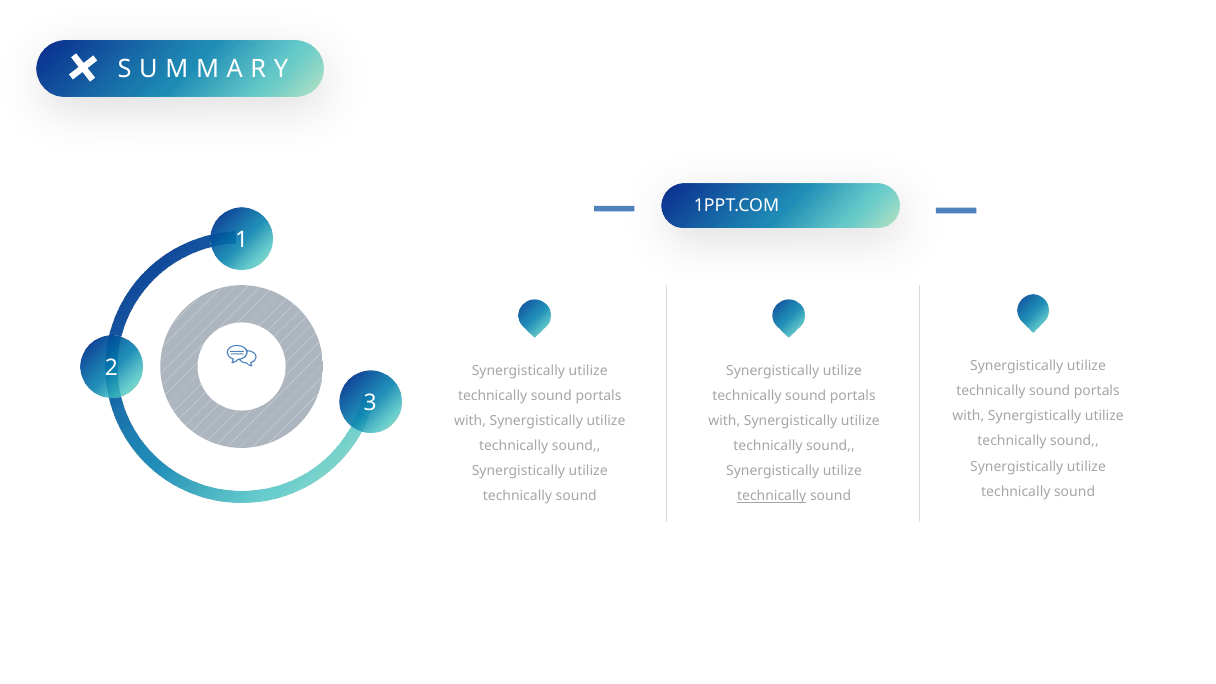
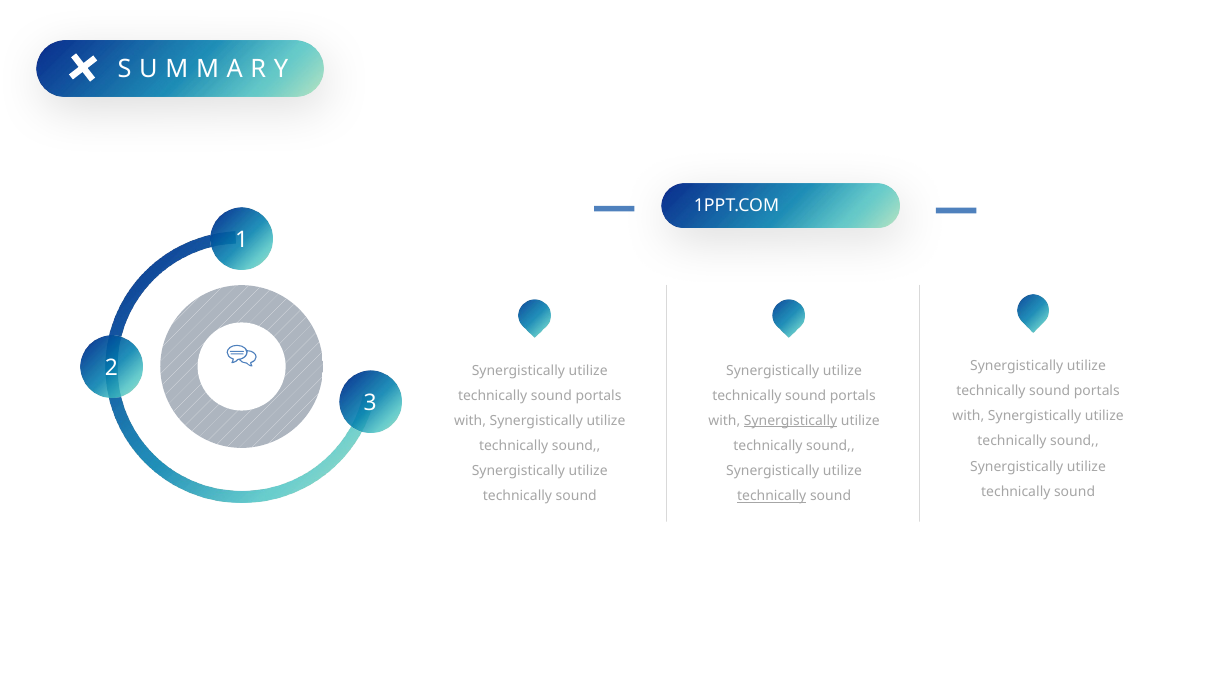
Synergistically underline: none -> present (791, 421)
